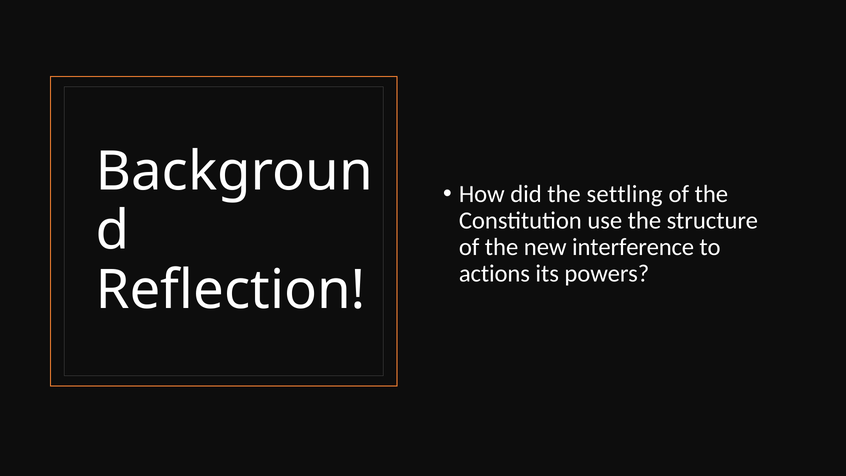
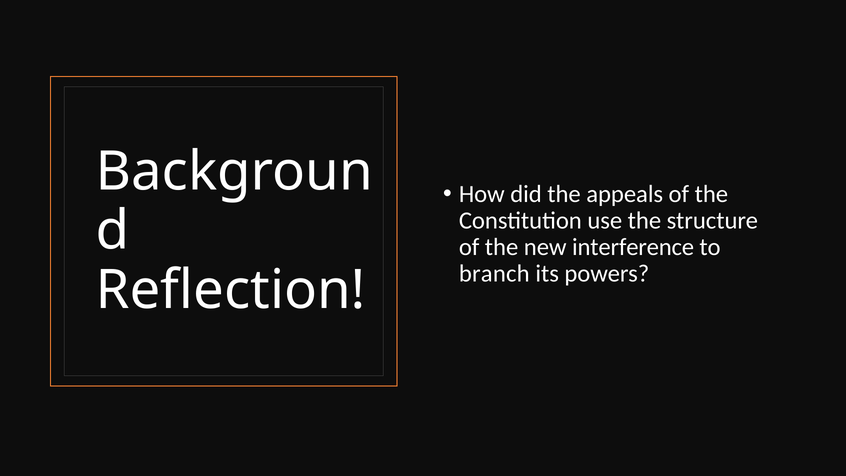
settling: settling -> appeals (625, 194)
actions: actions -> branch (494, 274)
